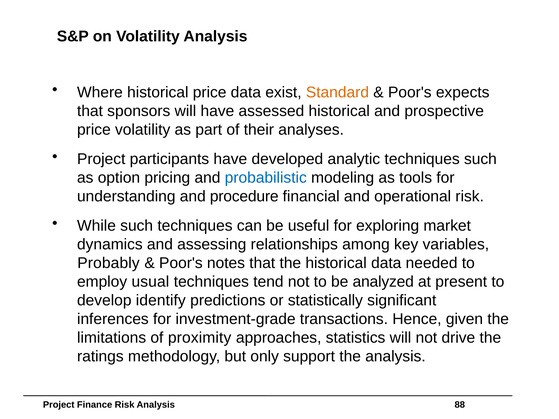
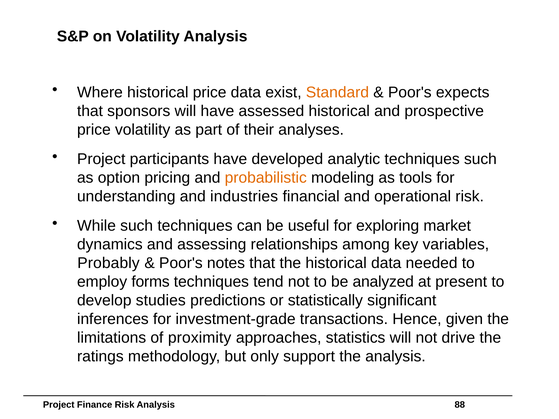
probabilistic colour: blue -> orange (266, 178)
procedure: procedure -> industries (244, 196)
usual: usual -> forms (151, 282)
identify: identify -> studies (161, 301)
